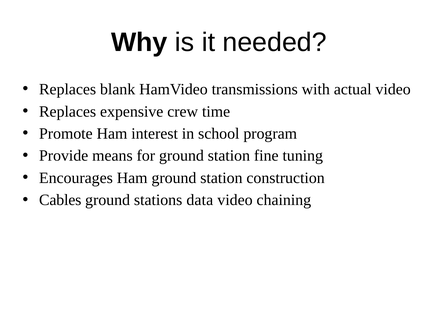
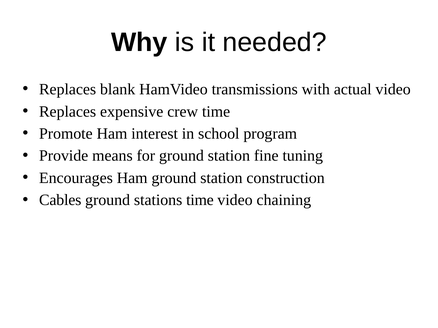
stations data: data -> time (200, 200)
